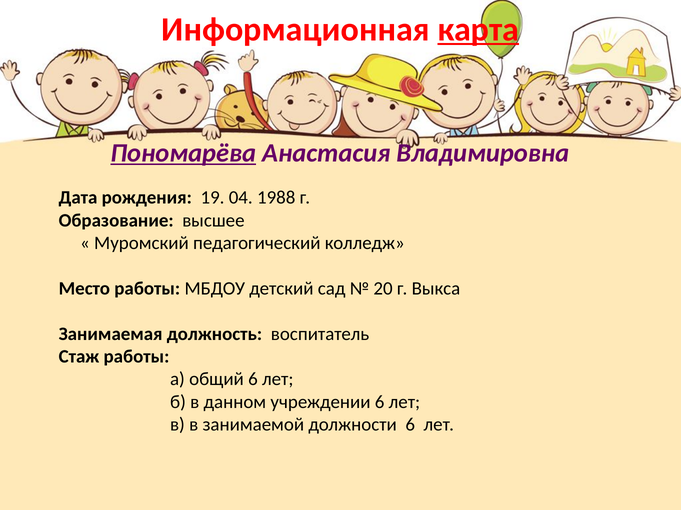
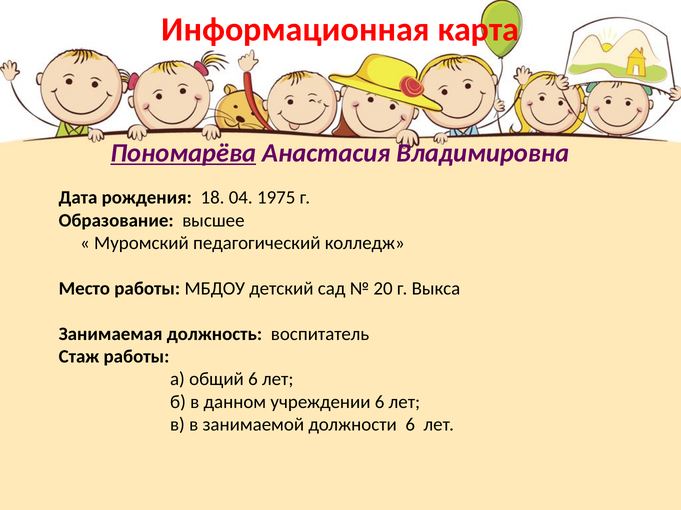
карта underline: present -> none (478, 29)
19: 19 -> 18 (213, 198)
1988: 1988 -> 1975 (276, 198)
